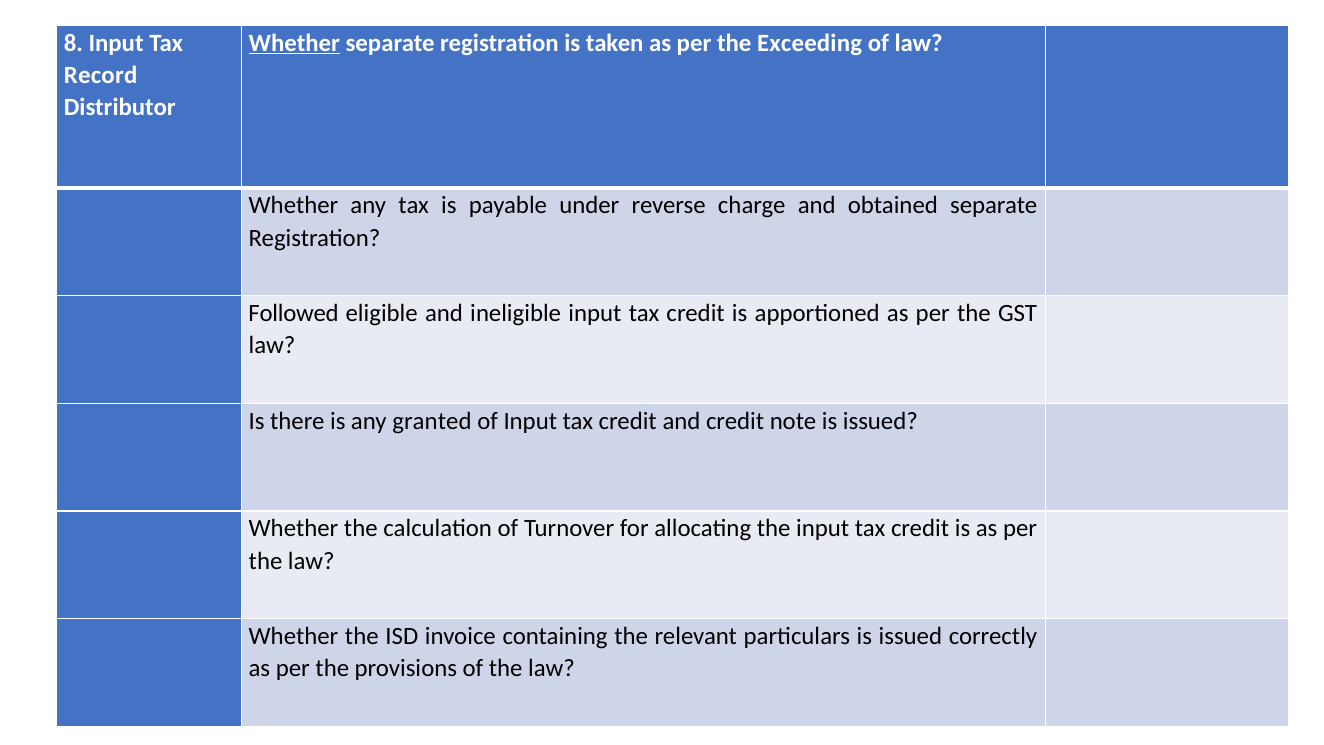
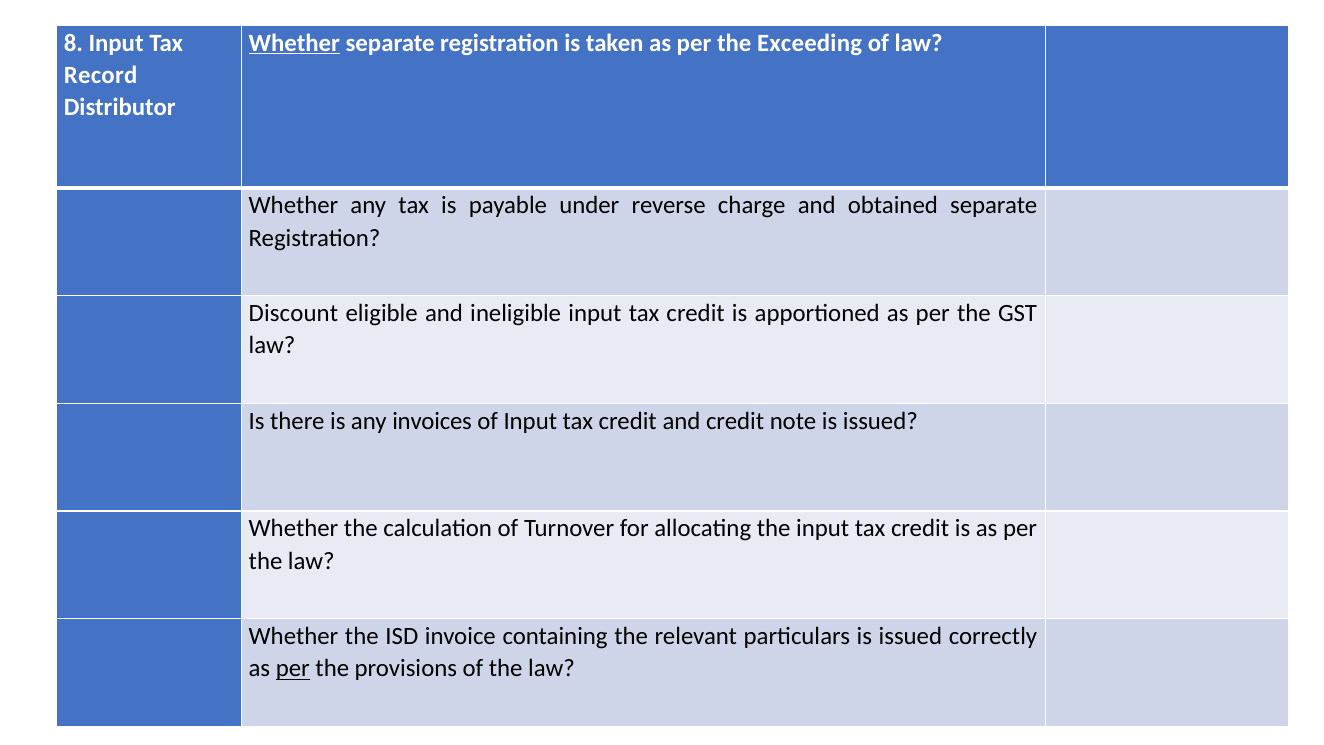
Followed: Followed -> Discount (293, 313)
granted: granted -> invoices (432, 421)
per underline: none -> present (293, 668)
